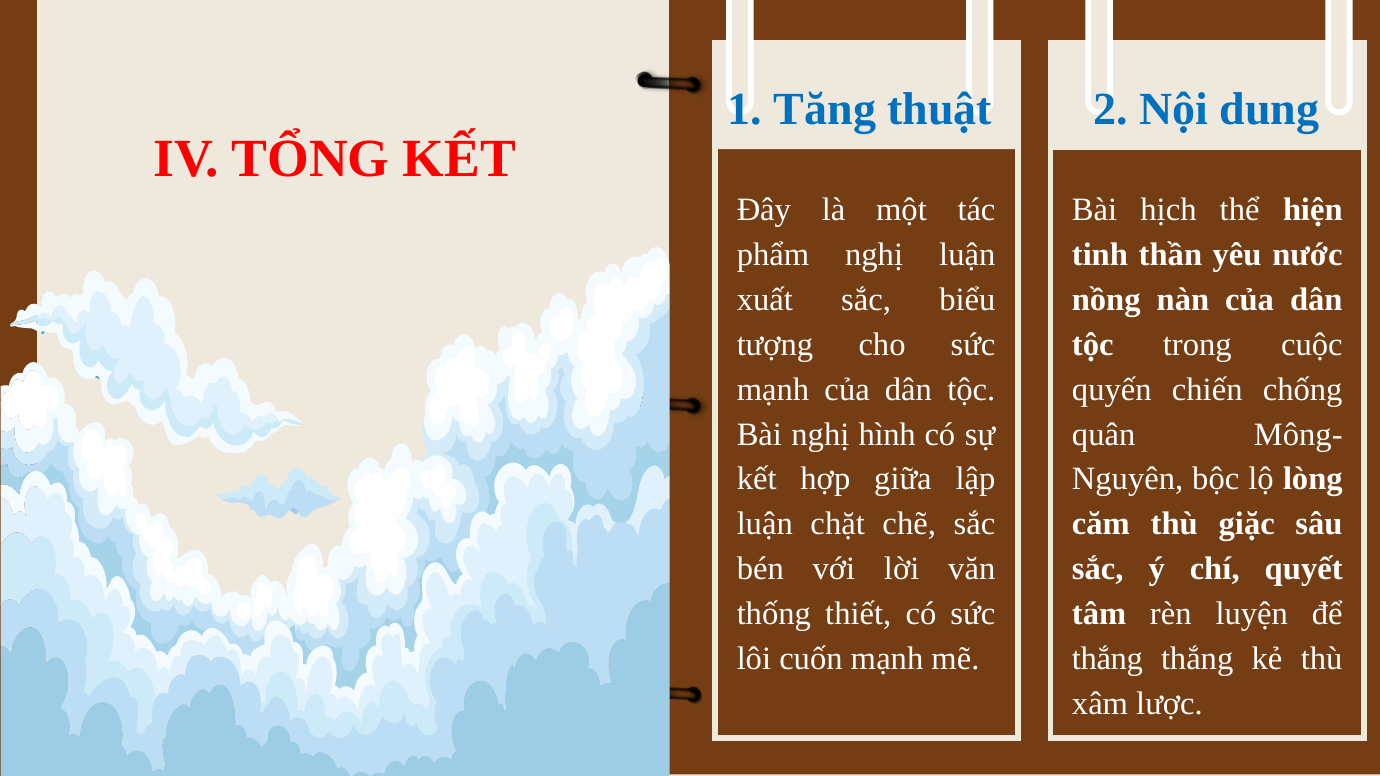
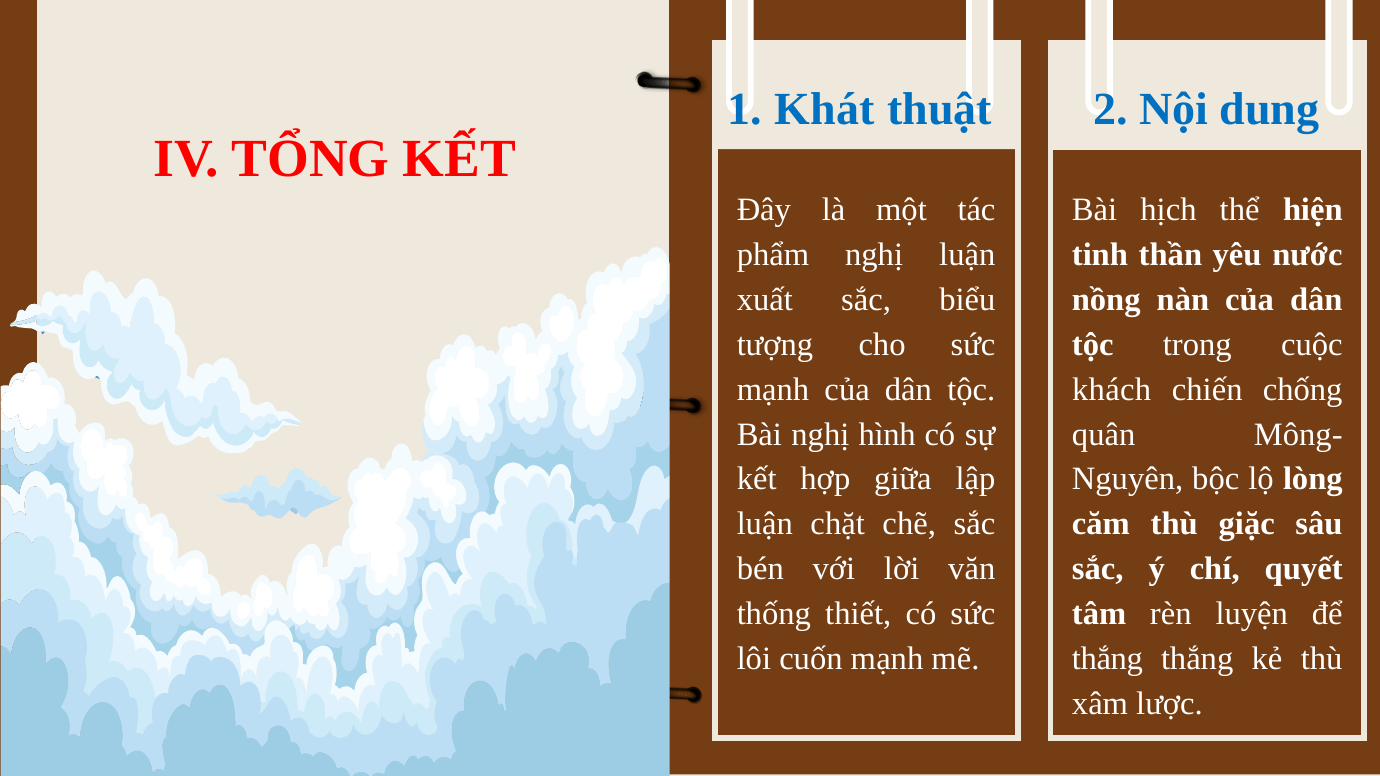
Tăng: Tăng -> Khát (825, 110)
quyến: quyến -> khách (1112, 389)
